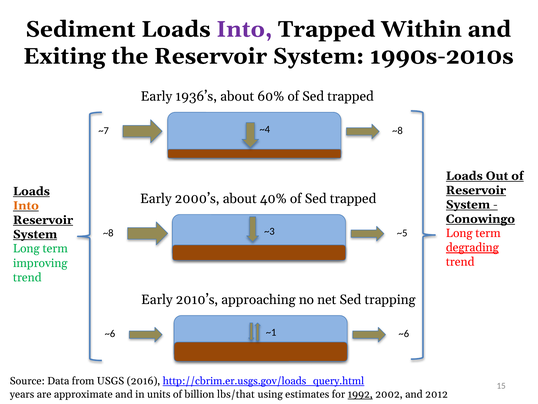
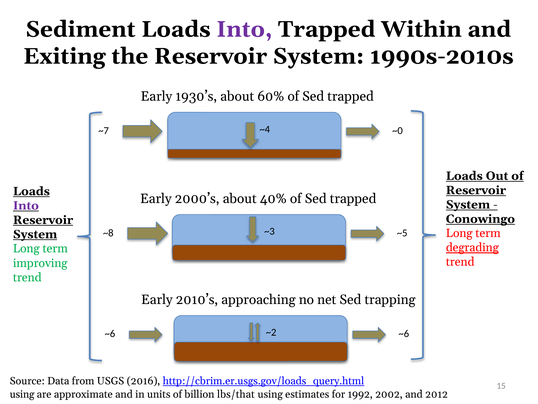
1936’s: 1936’s -> 1930’s (196, 96)
~4 ~8: ~8 -> ~0 (397, 131)
Into colour: orange -> purple (26, 205)
~1: ~1 -> ~2 (271, 332)
years: years -> using (22, 394)
1992 underline: present -> none (360, 394)
